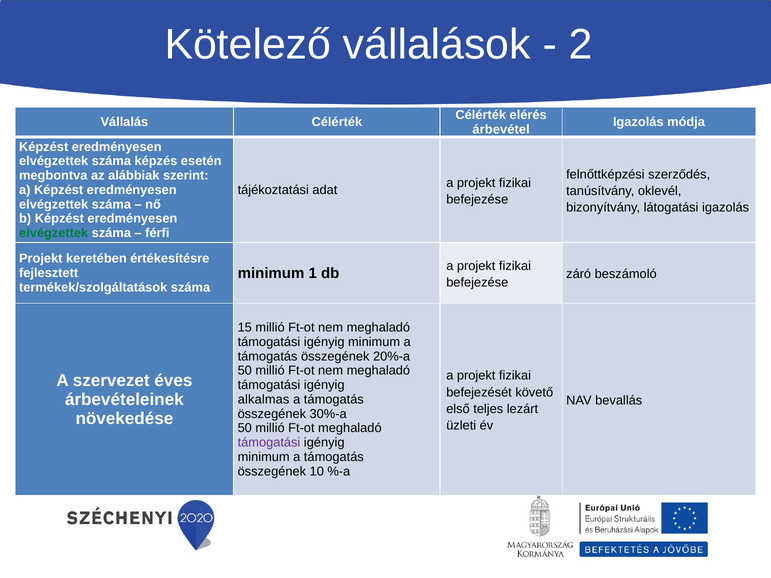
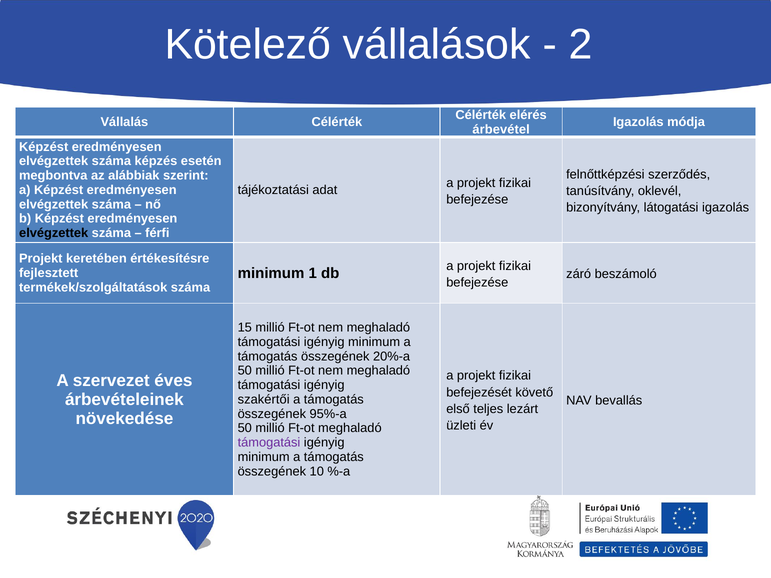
elvégzettek colour: green -> black (54, 233)
alkalmas: alkalmas -> szakértői (264, 400)
30%-a: 30%-a -> 95%-a (328, 414)
